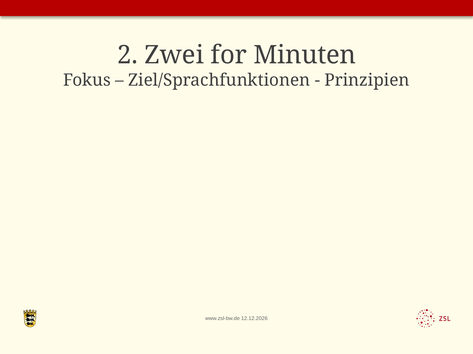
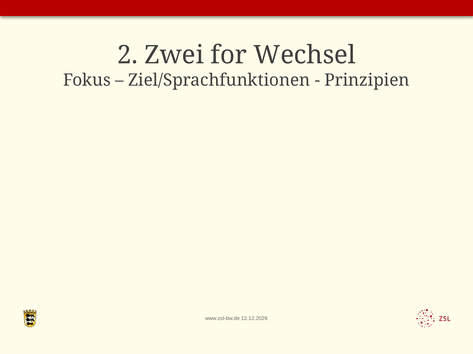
Minuten: Minuten -> Wechsel (305, 55)
